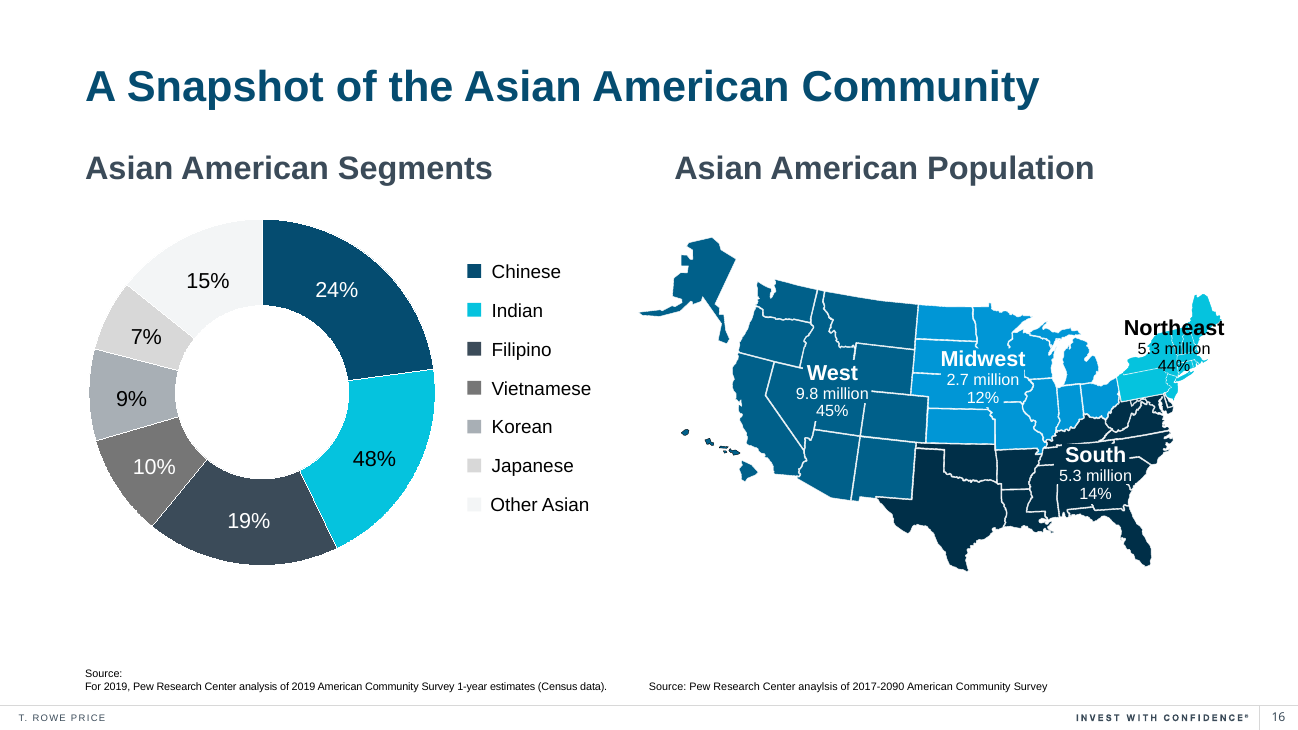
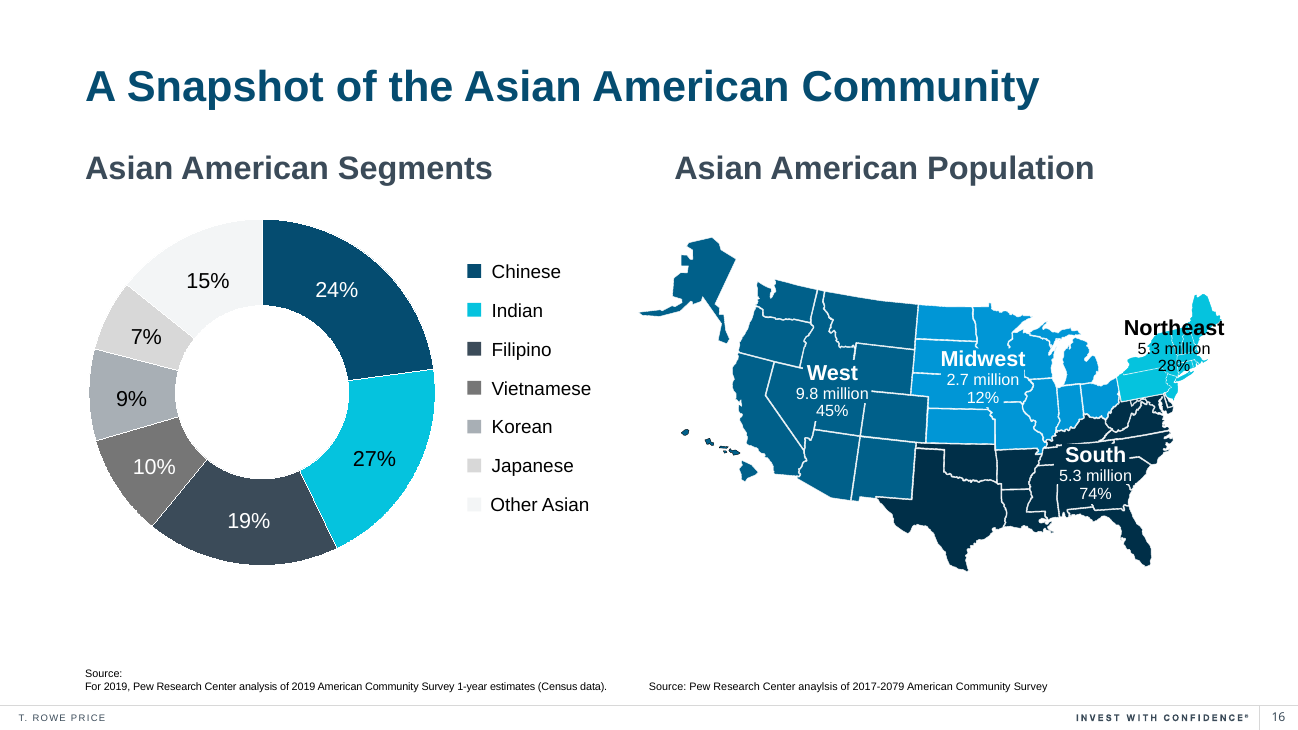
44%: 44% -> 28% (1174, 367)
48%: 48% -> 27% (374, 460)
14%: 14% -> 74% (1096, 494)
2017-2090: 2017-2090 -> 2017-2079 (879, 687)
